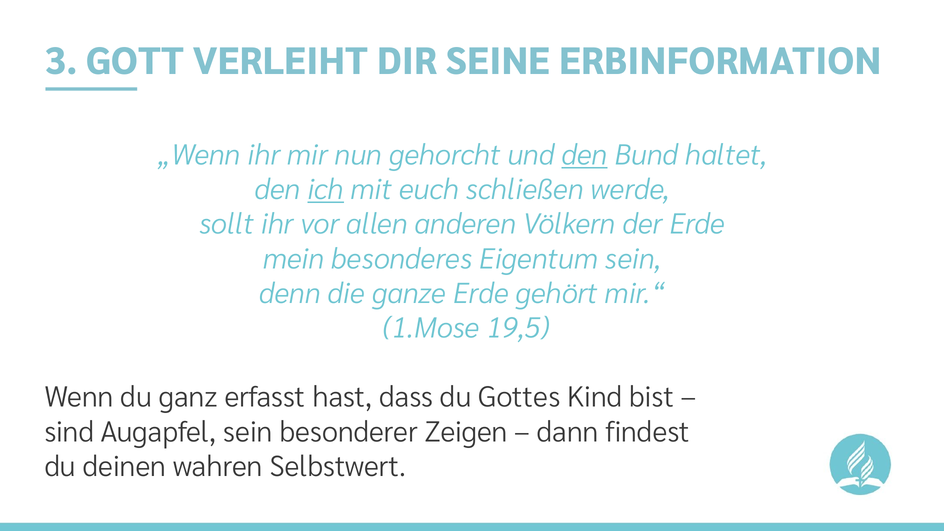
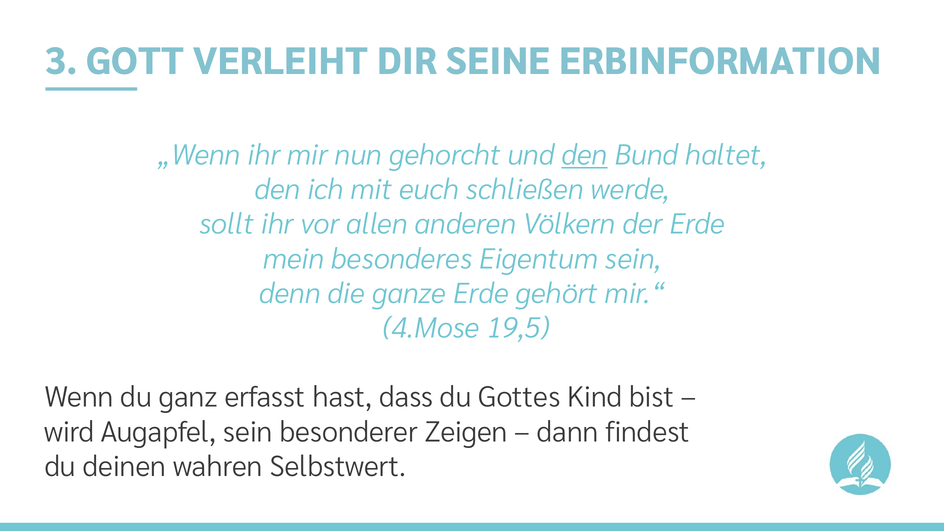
ich underline: present -> none (326, 190)
1.Mose: 1.Mose -> 4.Mose (431, 328)
sind: sind -> wird (69, 432)
